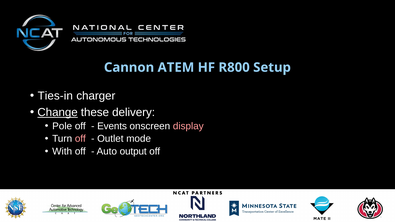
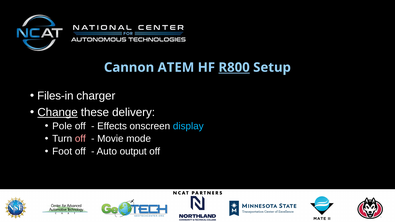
R800 underline: none -> present (234, 67)
Ties-in: Ties-in -> Files-in (55, 96)
Events: Events -> Effects (112, 126)
display colour: pink -> light blue (188, 126)
Outlet: Outlet -> Movie (110, 139)
With: With -> Foot (62, 152)
